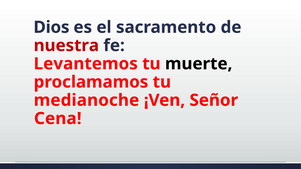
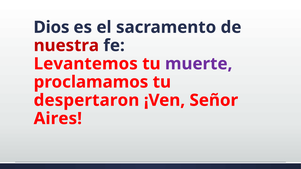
muerte colour: black -> purple (199, 64)
medianoche: medianoche -> despertaron (86, 100)
Cena: Cena -> Aires (58, 119)
